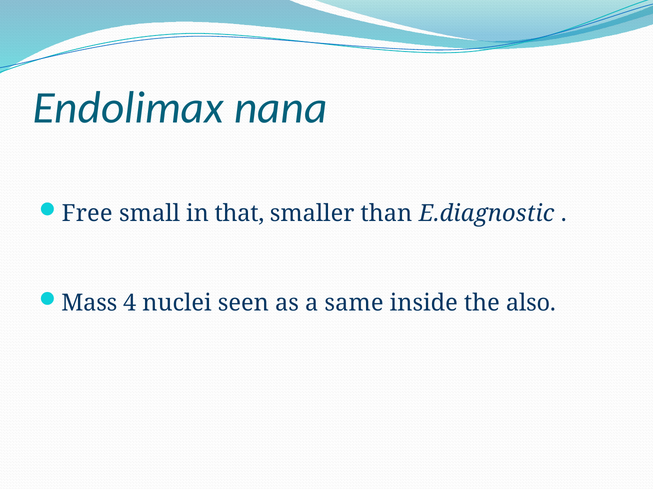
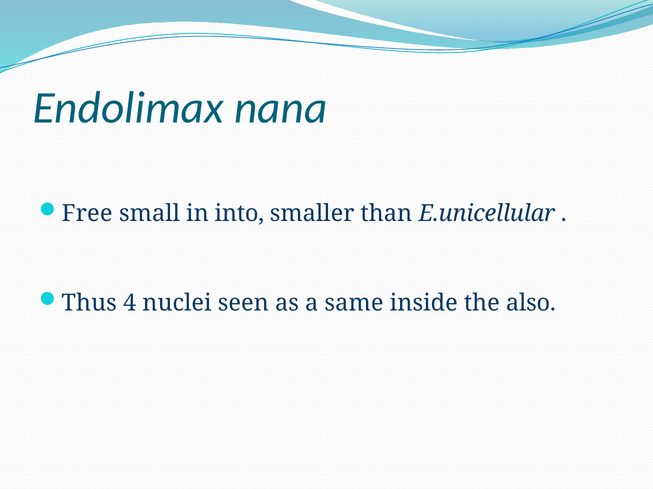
that: that -> into (239, 214)
E.diagnostic: E.diagnostic -> E.unicellular (487, 214)
Mass: Mass -> Thus (89, 303)
